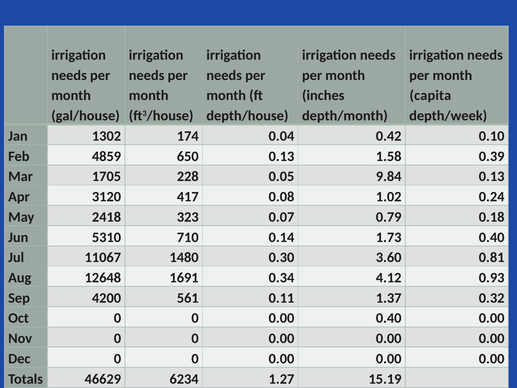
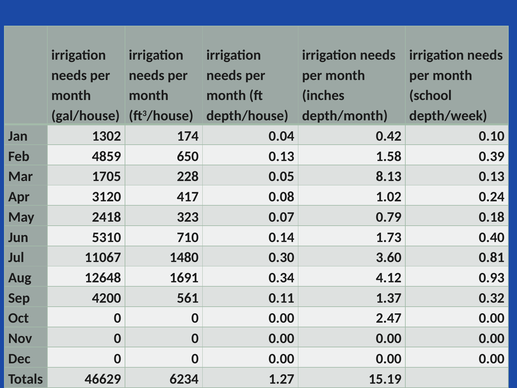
capita: capita -> school (430, 96)
9.84: 9.84 -> 8.13 (389, 176)
0.00 0.40: 0.40 -> 2.47 (389, 318)
